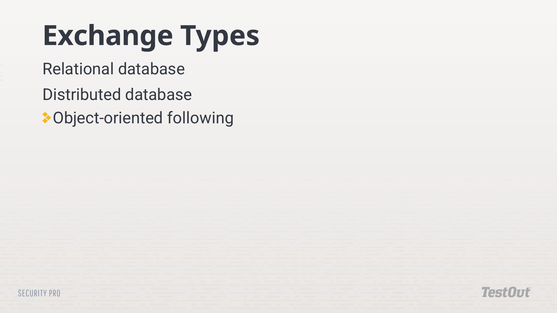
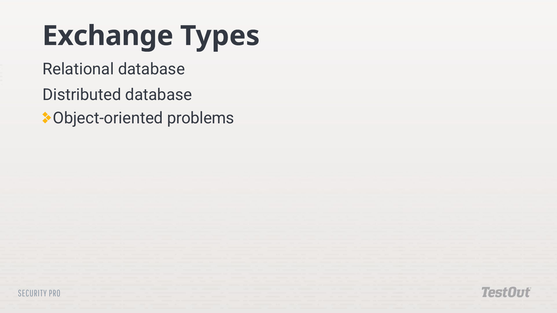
following: following -> problems (201, 118)
